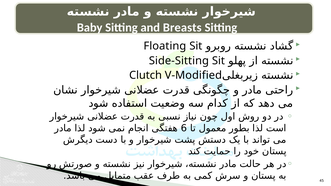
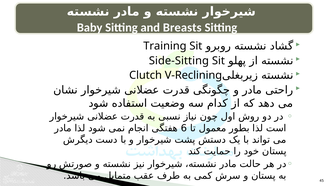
Floating: Floating -> Training (165, 46)
V-Modified: V-Modified -> V-Reclining (193, 75)
